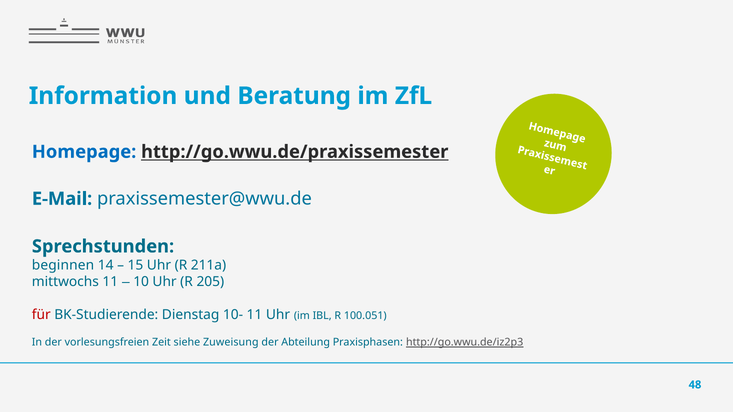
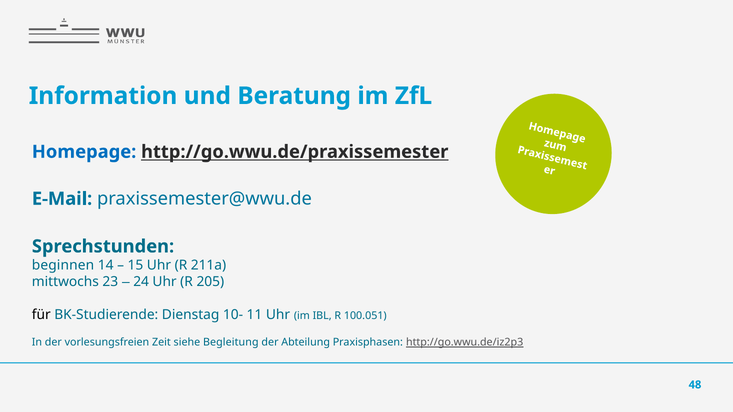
mittwochs 11: 11 -> 23 (110, 282)
10: 10 -> 24 (141, 282)
für colour: red -> black (41, 315)
Zuweisung: Zuweisung -> Begleitung (231, 342)
